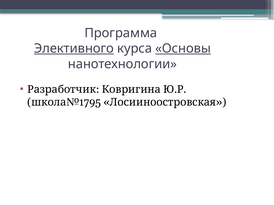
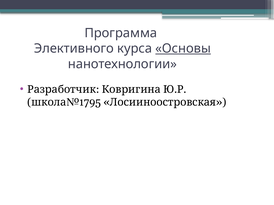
Элективного underline: present -> none (74, 49)
